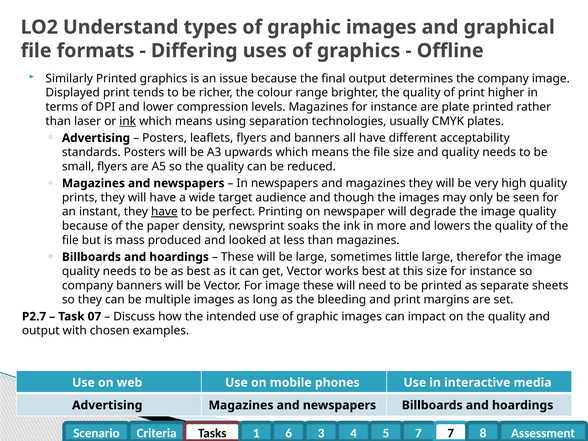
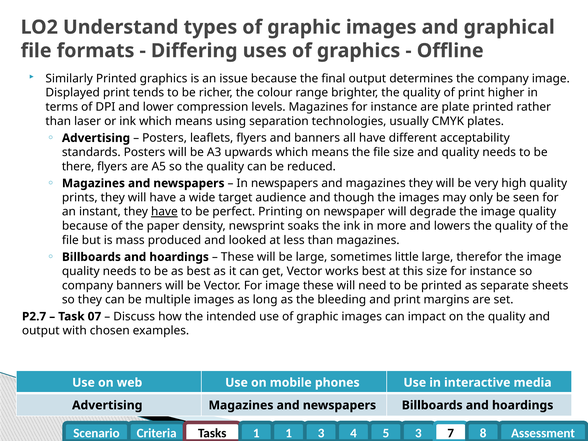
ink underline: present -> none (128, 121)
small: small -> there (78, 166)
1 6: 6 -> 1 (289, 433)
5 7: 7 -> 3 (418, 433)
